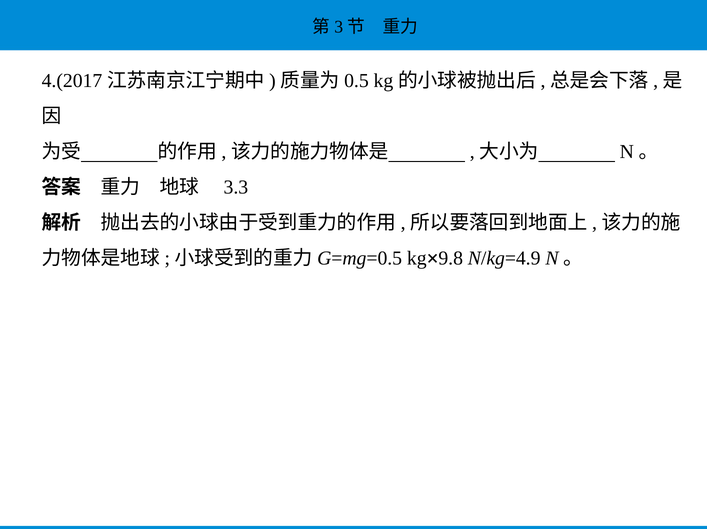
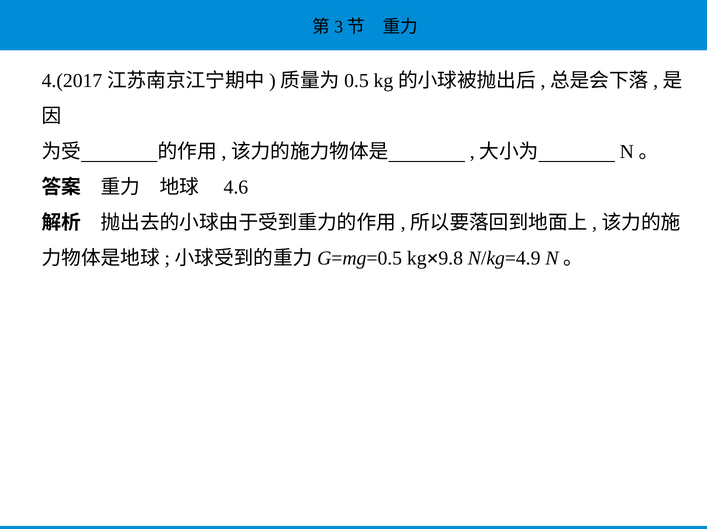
3.3: 3.3 -> 4.6 (236, 187)
